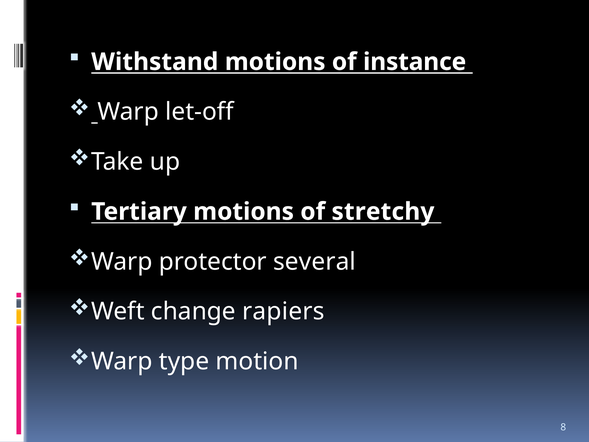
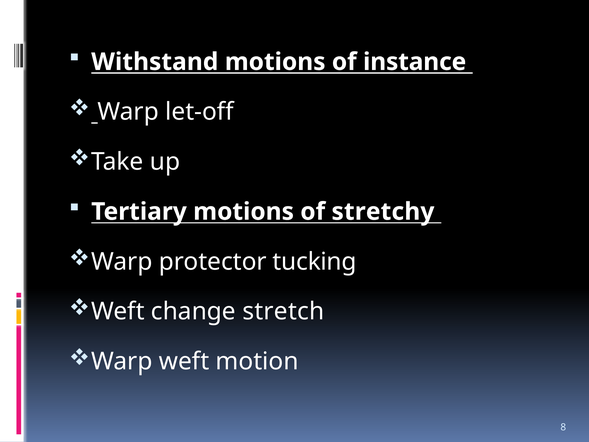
several: several -> tucking (315, 261)
rapiers: rapiers -> stretch (283, 311)
Warp type: type -> weft (184, 361)
